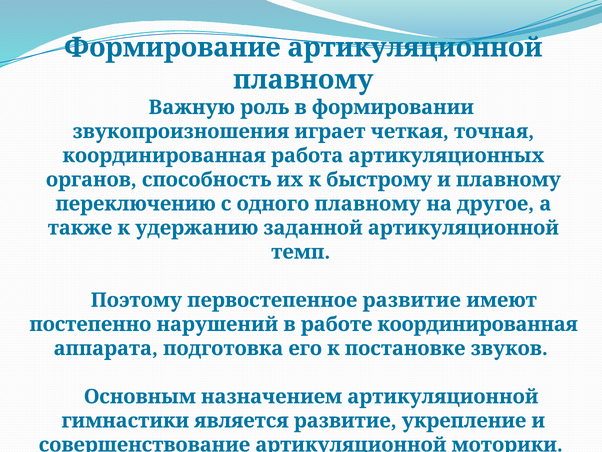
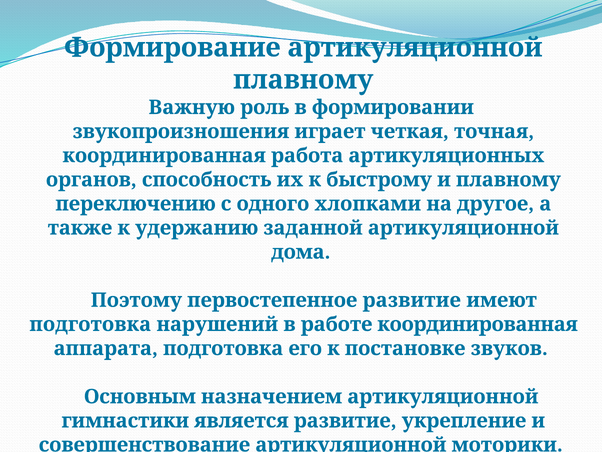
одного плавному: плавному -> хлопками (368, 204)
темп: темп -> дома (301, 252)
постепенно: постепенно -> подготовка (90, 324)
